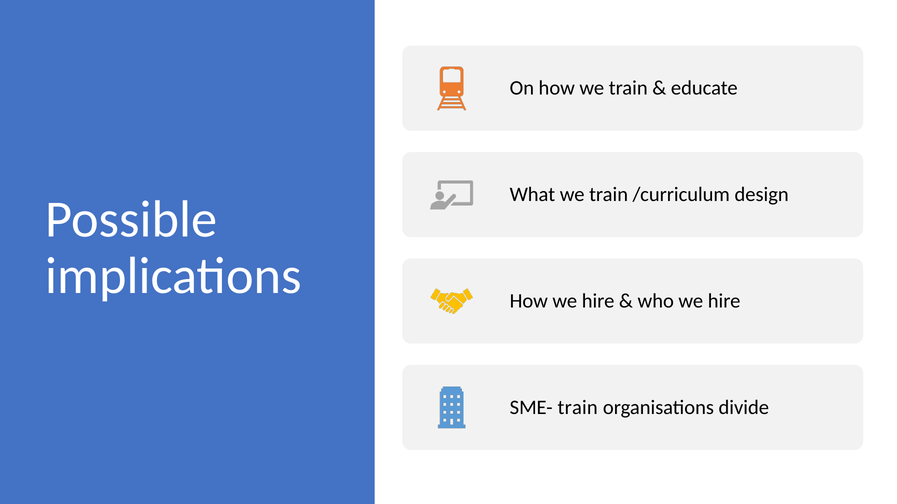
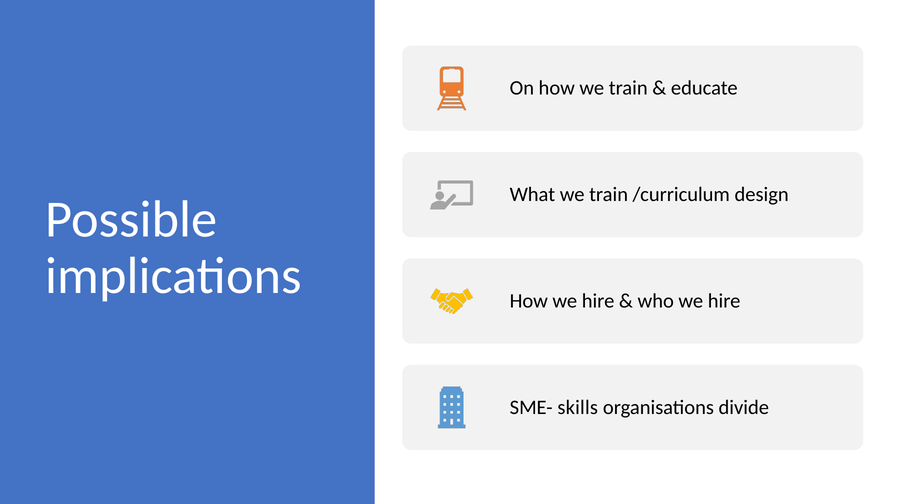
SME- train: train -> skills (578, 408)
